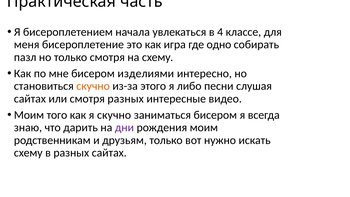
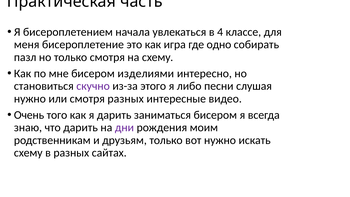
скучно colour: orange -> purple (93, 86)
сайтах: сайтах -> нужно (30, 99)
Моим: Моим -> Очень (29, 115)
я скучно: скучно -> дарить (114, 115)
